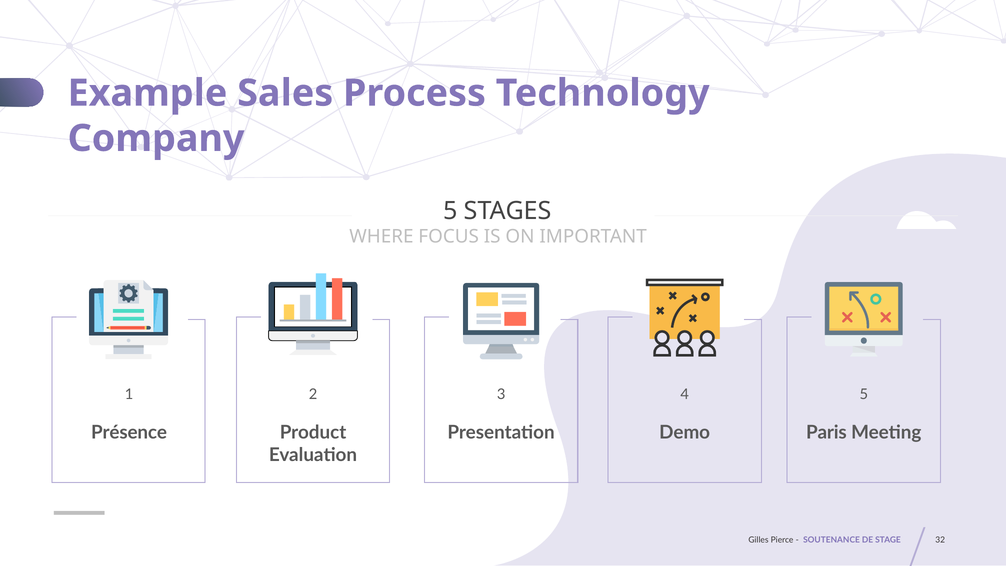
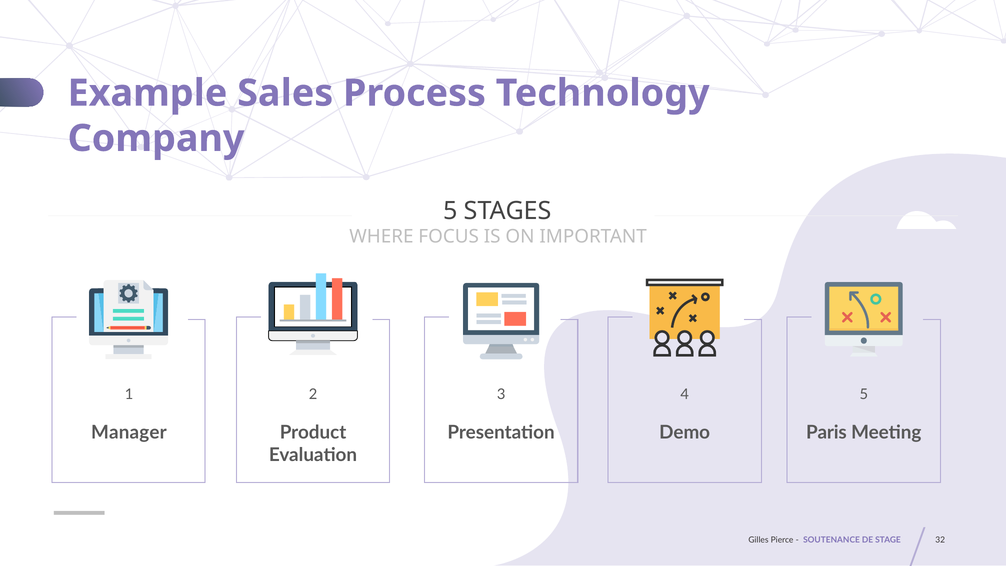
Présence: Présence -> Manager (129, 432)
